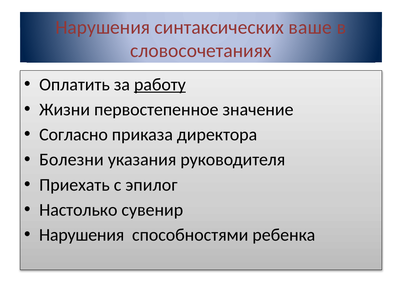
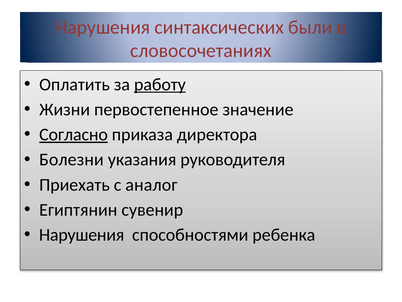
ваше: ваше -> были (310, 27)
Согласно underline: none -> present (74, 134)
эпилог: эпилог -> аналог (151, 184)
Настолько: Настолько -> Египтянин (78, 210)
